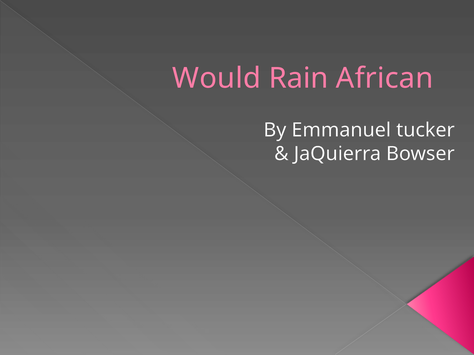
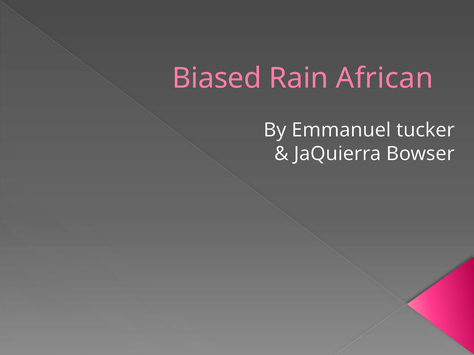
Would: Would -> Biased (217, 78)
